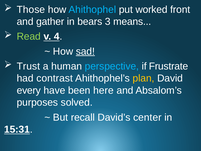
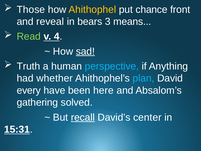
Ahithophel colour: light blue -> yellow (92, 10)
worked: worked -> chance (152, 10)
gather: gather -> reveal (50, 22)
Trust: Trust -> Truth (28, 66)
Frustrate: Frustrate -> Anything (168, 66)
contrast: contrast -> whether (55, 78)
plan colour: yellow -> light blue (144, 78)
purposes: purposes -> gathering (37, 102)
recall underline: none -> present (83, 117)
